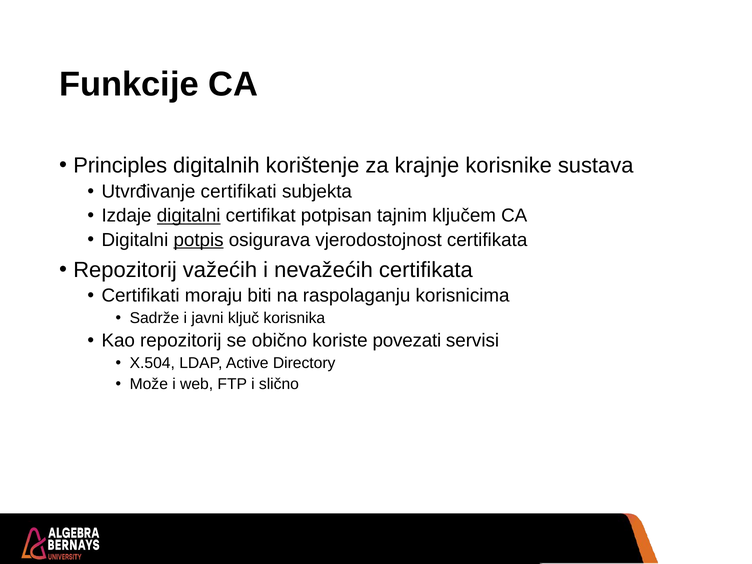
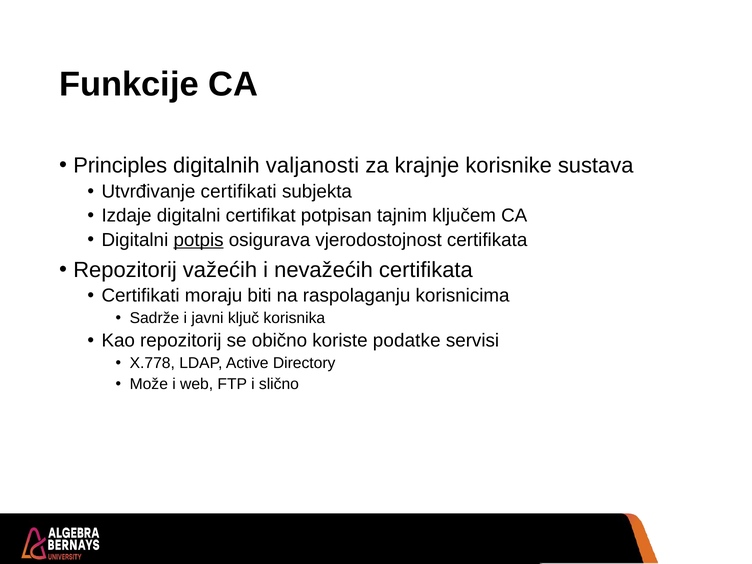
korištenje: korištenje -> valjanosti (312, 166)
digitalni underline: present -> none (189, 216)
povezati: povezati -> podatke (407, 341)
X.504: X.504 -> X.778 (152, 363)
